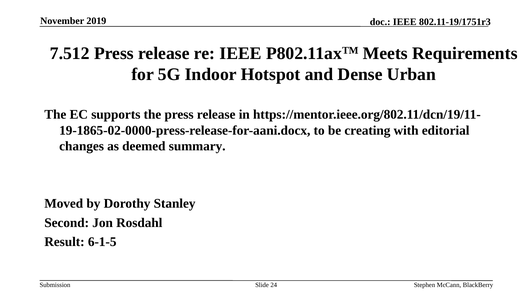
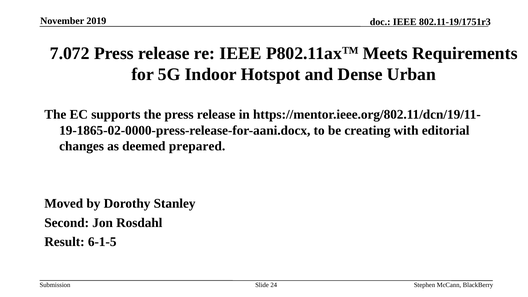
7.512: 7.512 -> 7.072 (70, 53)
summary: summary -> prepared (197, 146)
